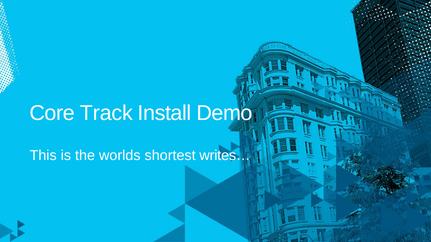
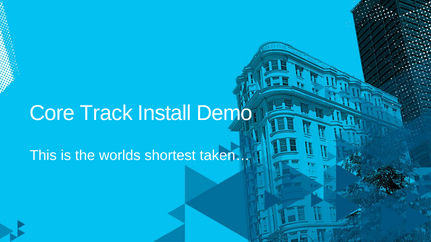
writes…: writes… -> taken… (225, 156)
